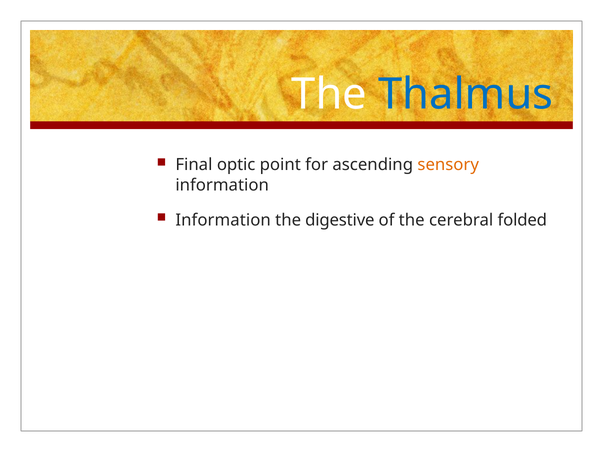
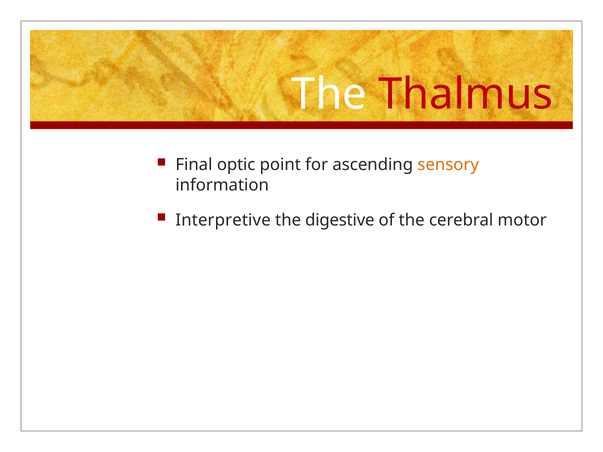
Thalmus colour: blue -> red (466, 94)
Information: Information -> Interpretive (223, 220)
folded: folded -> motor (522, 220)
